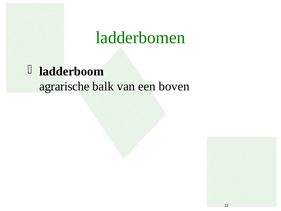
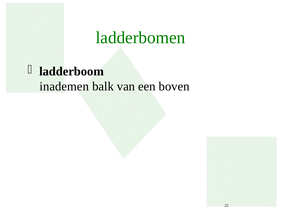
agrarische: agrarische -> inademen (64, 86)
